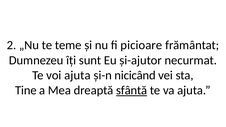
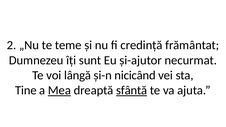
picioare: picioare -> credință (141, 45)
voi ajuta: ajuta -> lângă (78, 75)
Mea underline: none -> present (59, 90)
